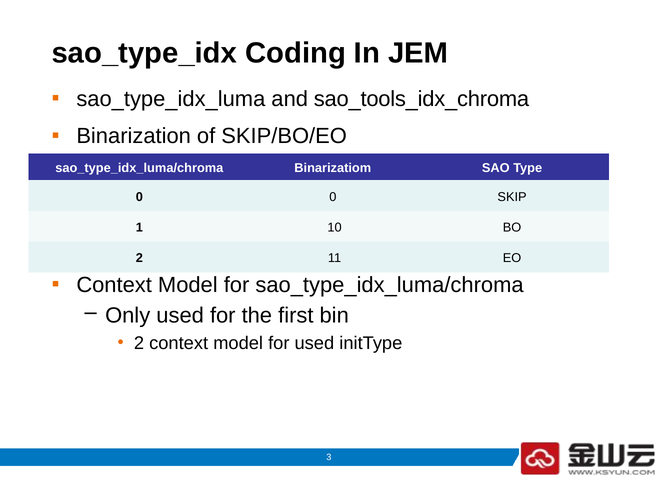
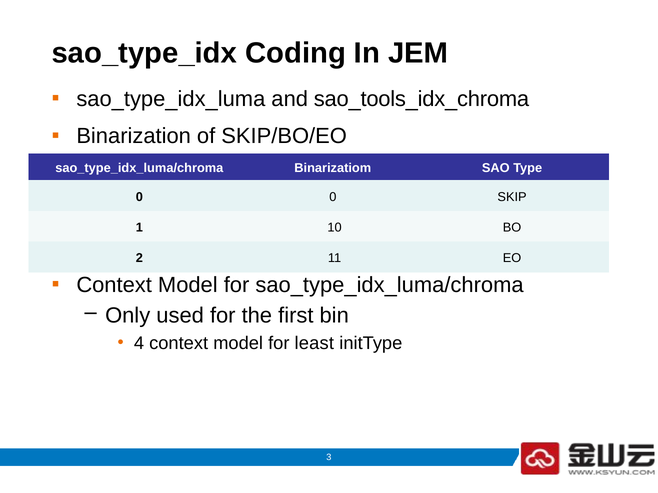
2: 2 -> 4 (139, 343)
for used: used -> least (314, 343)
